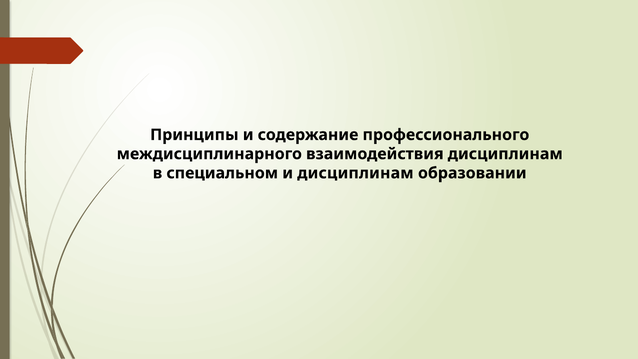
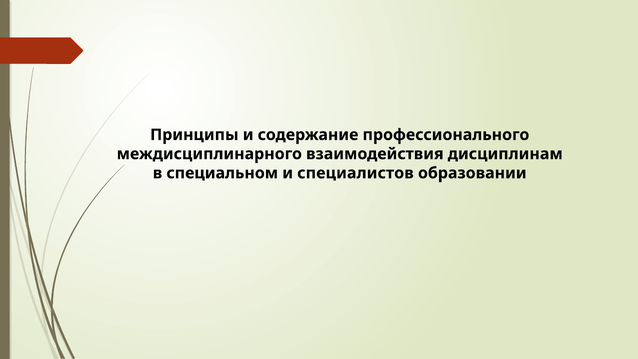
и дисциплинам: дисциплинам -> специалистов (355, 173)
